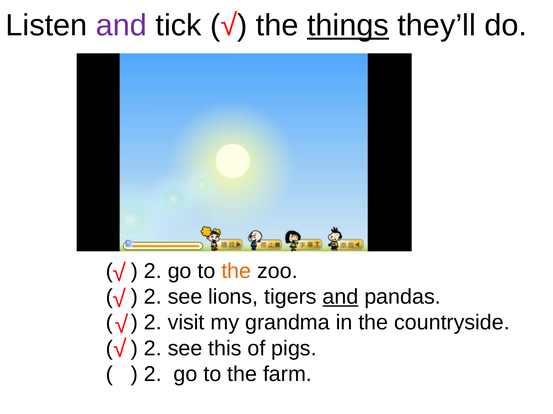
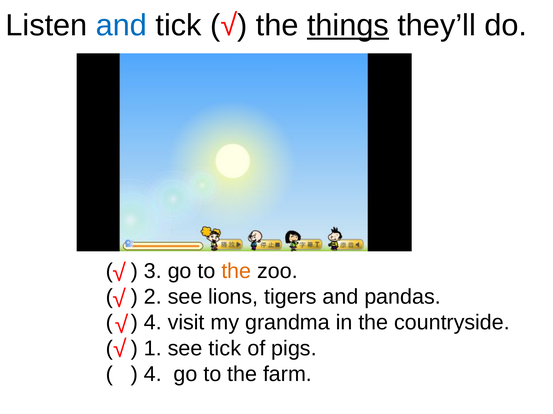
and colour: purple -> blue (121, 25)
2: 2 -> 3 (153, 271)
and underline: present -> none (341, 297)
2: 2 -> 4 (153, 323)
2: 2 -> 1 (153, 349)
see this: this -> tick (225, 349)
2: 2 -> 4 (153, 375)
